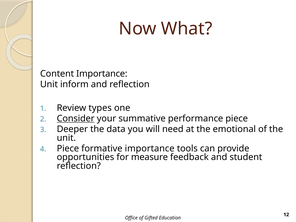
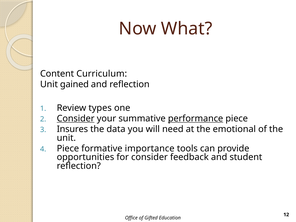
Content Importance: Importance -> Curriculum (102, 74)
inform: inform -> gained (74, 84)
performance underline: none -> present (196, 119)
Deeper: Deeper -> Insures (72, 129)
for measure: measure -> consider (149, 157)
